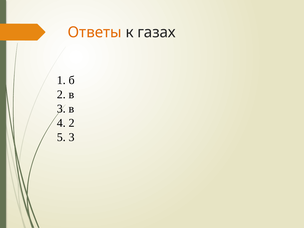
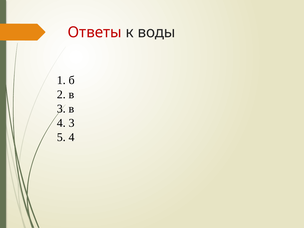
Ответы colour: orange -> red (95, 32)
газах: газах -> воды (157, 32)
4 2: 2 -> 3 (72, 123)
5 3: 3 -> 4 (72, 137)
